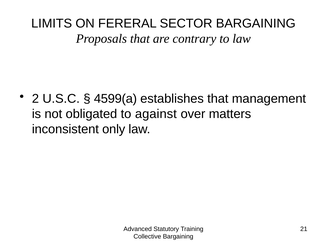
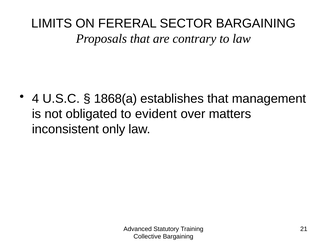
2: 2 -> 4 (35, 99)
4599(a: 4599(a -> 1868(a (115, 99)
against: against -> evident (156, 114)
